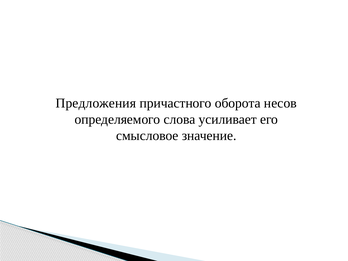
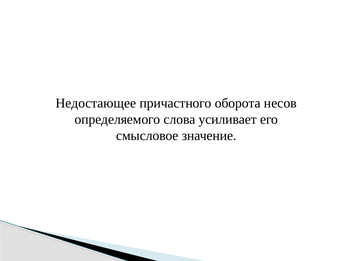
Предложения: Предложения -> Недостающее (96, 103)
